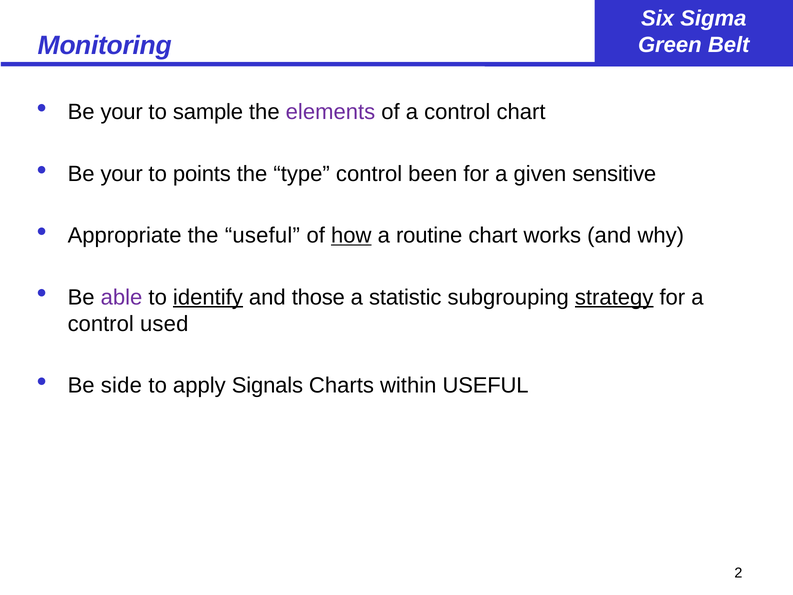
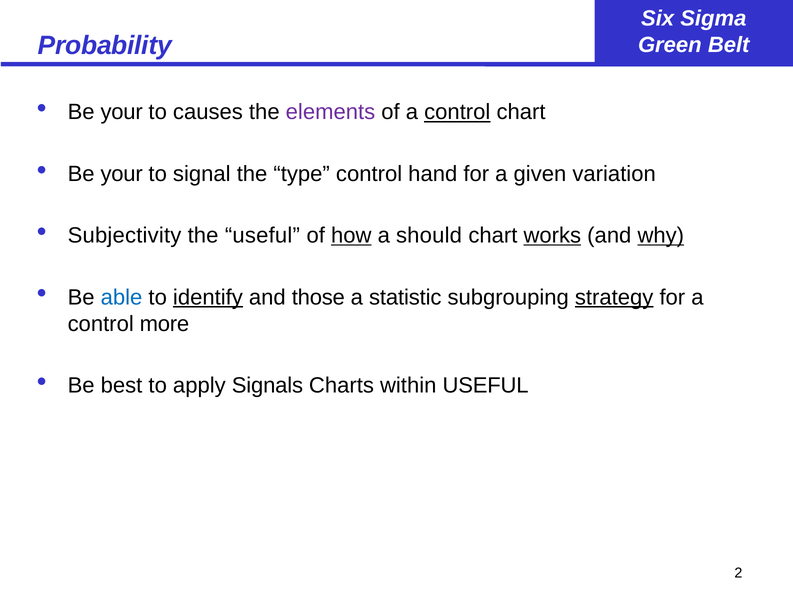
Monitoring: Monitoring -> Probability (105, 45)
sample: sample -> causes (208, 112)
control underline: none -> present (457, 112)
points: points -> signal (202, 174)
been: been -> hand (433, 174)
sensitive: sensitive -> variation (614, 174)
Appropriate: Appropriate -> Subjectivity (125, 235)
routine: routine -> should (429, 235)
works underline: none -> present (552, 235)
why underline: none -> present (661, 235)
able colour: purple -> blue (122, 297)
used: used -> more (164, 324)
side: side -> best (122, 385)
